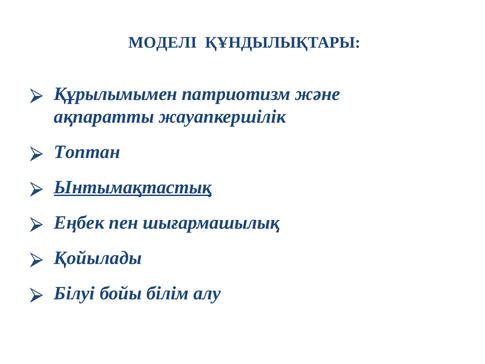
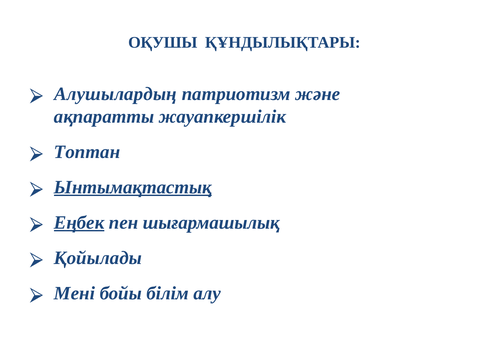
МОДЕЛІ: МОДЕЛІ -> ОҚУШЫ (163, 42)
Құрылымымен: Құрылымымен -> Алушылардың (115, 94)
Еңбек underline: none -> present (79, 222)
Білуі: Білуі -> Мені (74, 293)
